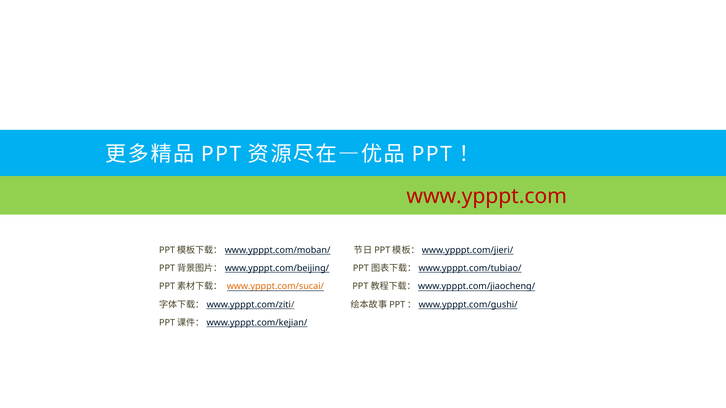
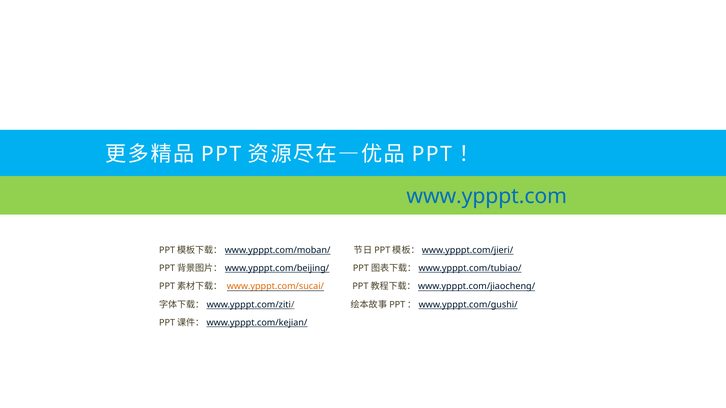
www.ypppt.com colour: red -> blue (487, 197)
